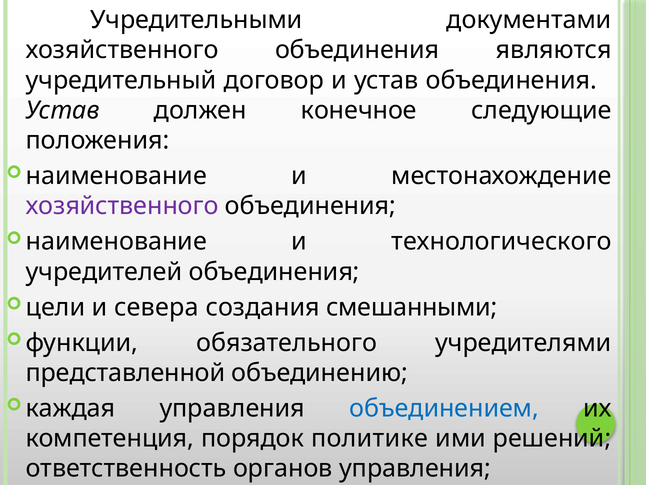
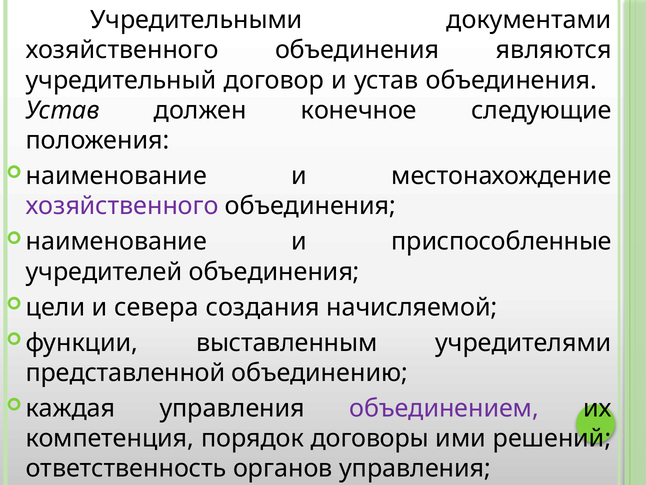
технологического: технологического -> приспособленные (502, 241)
смешанными: смешанными -> начисляемой (412, 307)
обязательного: обязательного -> выставленным (287, 342)
объединением colour: blue -> purple (444, 408)
политике: политике -> договоры (370, 438)
